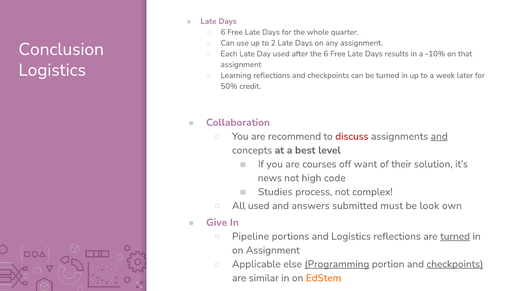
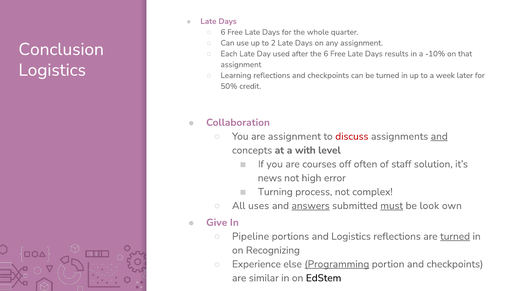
are recommend: recommend -> assignment (294, 137)
best: best -> with (305, 150)
want: want -> often (366, 164)
their: their -> staff (401, 164)
code: code -> error (335, 178)
Studies: Studies -> Turning (275, 192)
All used: used -> uses (259, 206)
answers underline: none -> present (311, 206)
must underline: none -> present (392, 206)
on Assignment: Assignment -> Recognizing (273, 251)
Applicable: Applicable -> Experience (256, 264)
checkpoints underline: present -> none (455, 264)
EdStem colour: orange -> black (324, 278)
